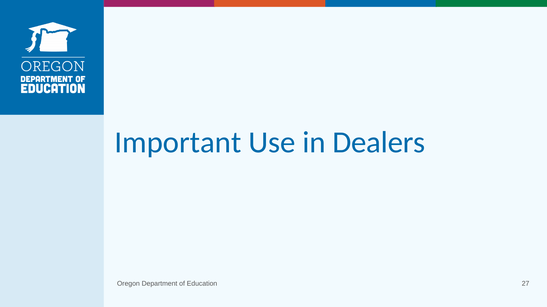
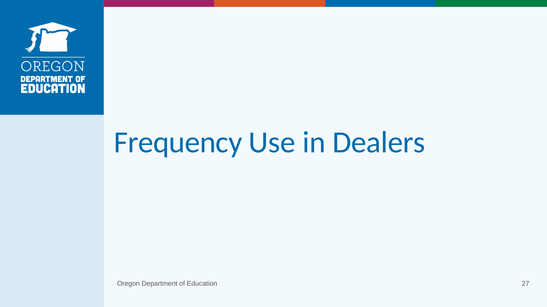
Important: Important -> Frequency (178, 143)
